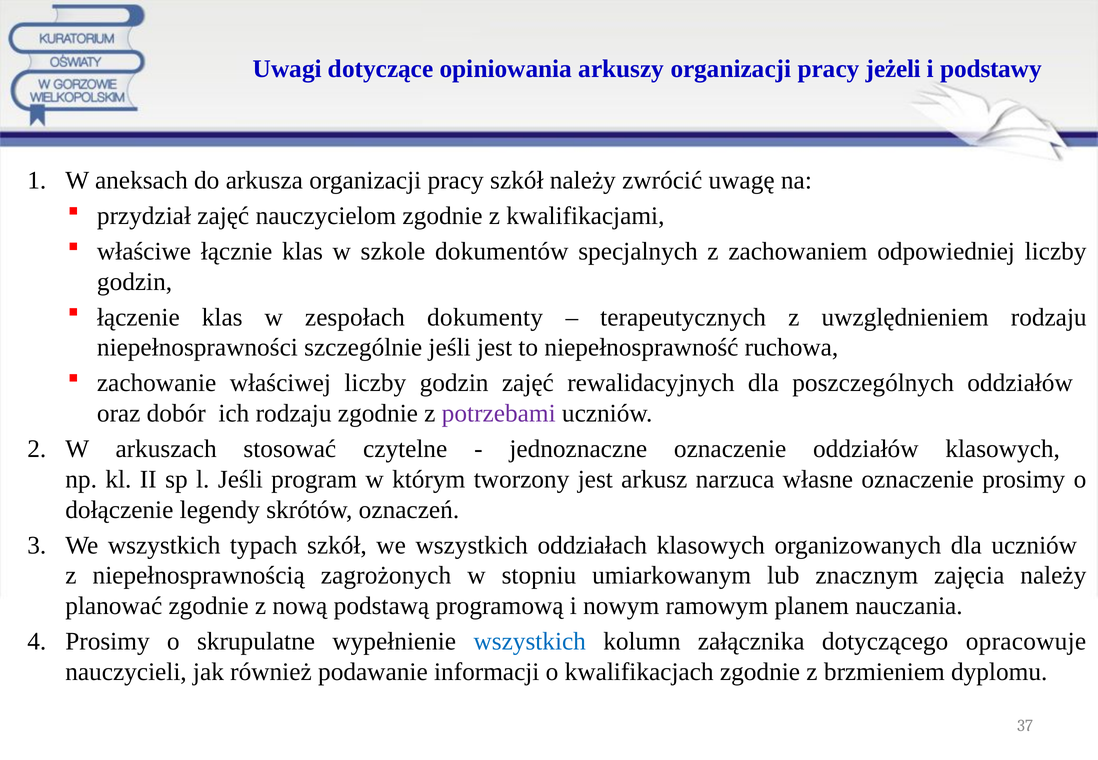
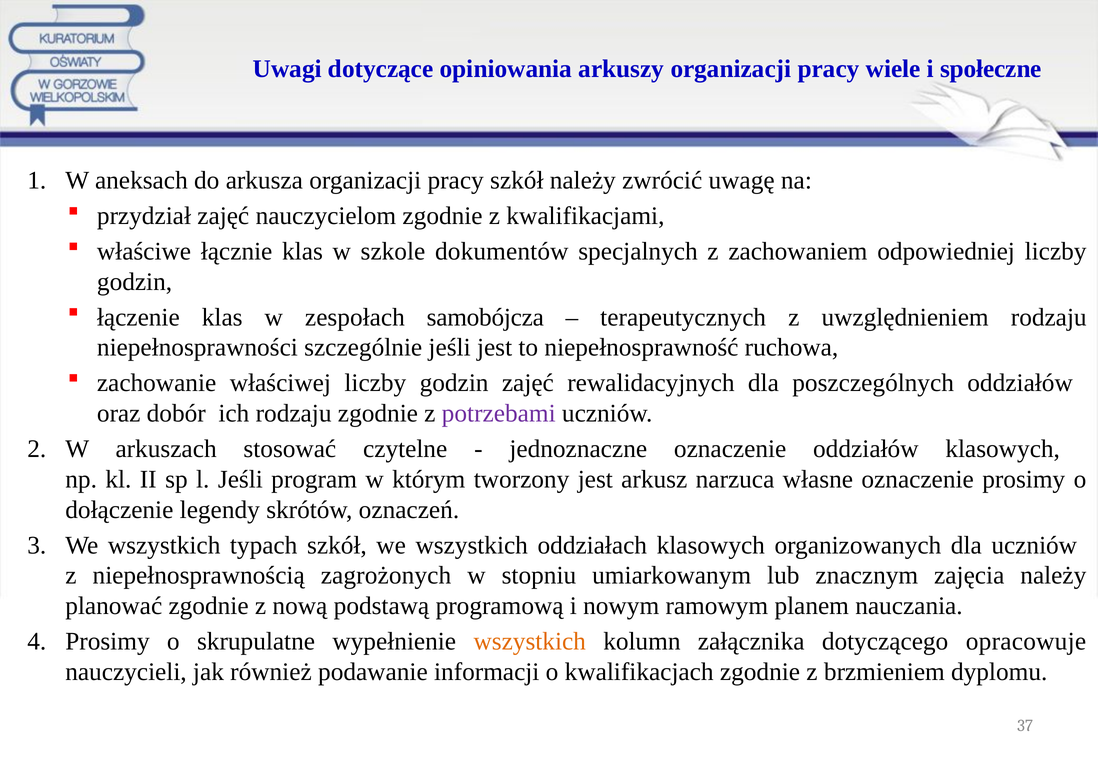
jeżeli: jeżeli -> wiele (893, 69)
podstawy: podstawy -> społeczne (991, 69)
dokumenty: dokumenty -> samobójcza (485, 317)
wszystkich colour: blue -> orange (530, 642)
